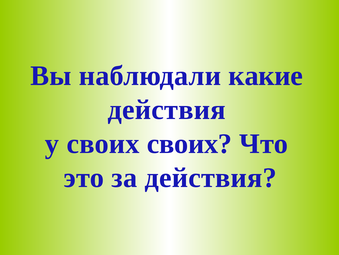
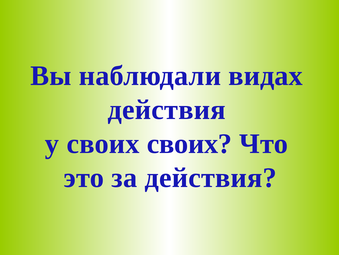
какие: какие -> видах (266, 76)
